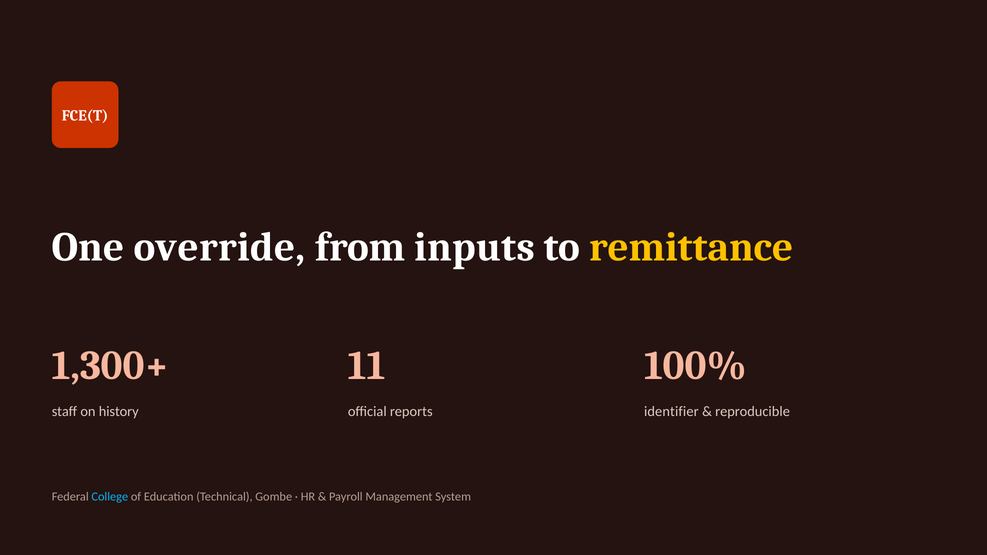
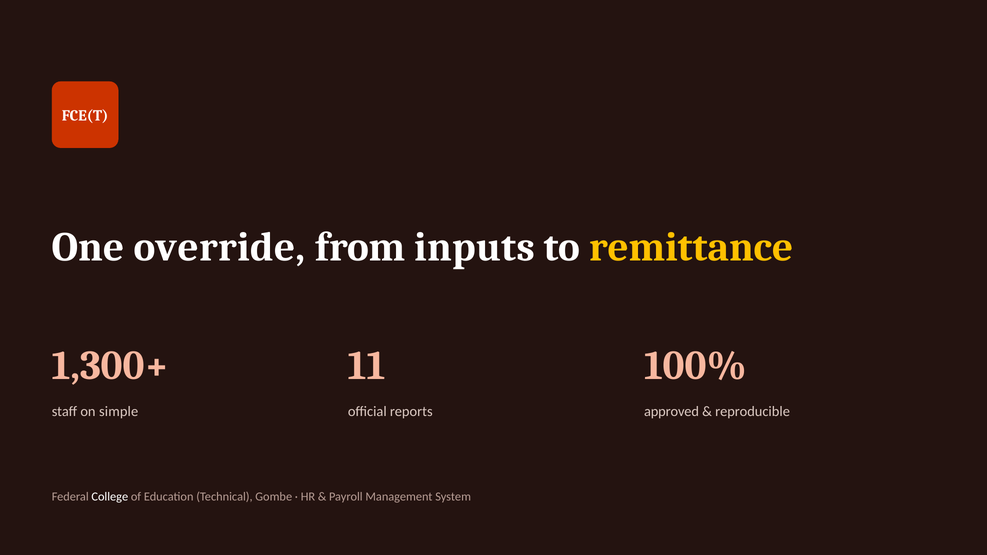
history: history -> simple (119, 412)
identifier: identifier -> approved (671, 412)
College colour: light blue -> white (110, 497)
